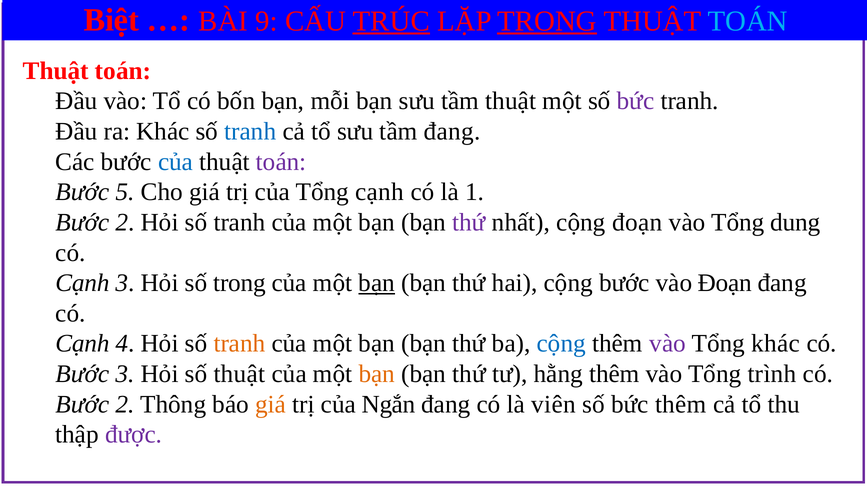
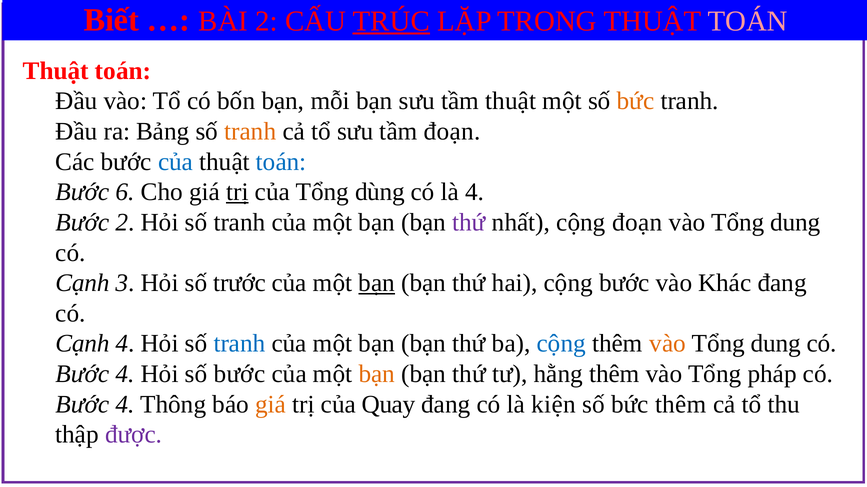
Biệt: Biệt -> Biết (111, 20)
BÀI 9: 9 -> 2 (267, 21)
TRONG underline: present -> none (547, 21)
TOÁN colour: light blue -> pink (748, 21)
bức colour: purple -> orange (636, 101)
ra Khác: Khác -> Bảng (163, 132)
tranh colour: blue -> orange (250, 132)
tầm đang: đang -> đoạn (452, 132)
toán colour: purple -> blue (281, 162)
5: 5 -> 6 (125, 192)
trị underline: none -> present (237, 192)
Tổng cạnh: cạnh -> dùng (380, 192)
là 1: 1 -> 4 (475, 192)
số trong: trong -> trước (240, 283)
vào Đoạn: Đoạn -> Khác (725, 283)
tranh colour: orange -> blue (239, 344)
vào colour: purple -> orange (668, 344)
khác: khác -> dung (776, 344)
3: 3 -> 4 (125, 375)
số thuật: thuật -> bước (239, 375)
trình: trình -> pháp (772, 375)
2: 2 -> 4 (125, 405)
Ngắn: Ngắn -> Quay (389, 405)
viên: viên -> kiện (554, 405)
